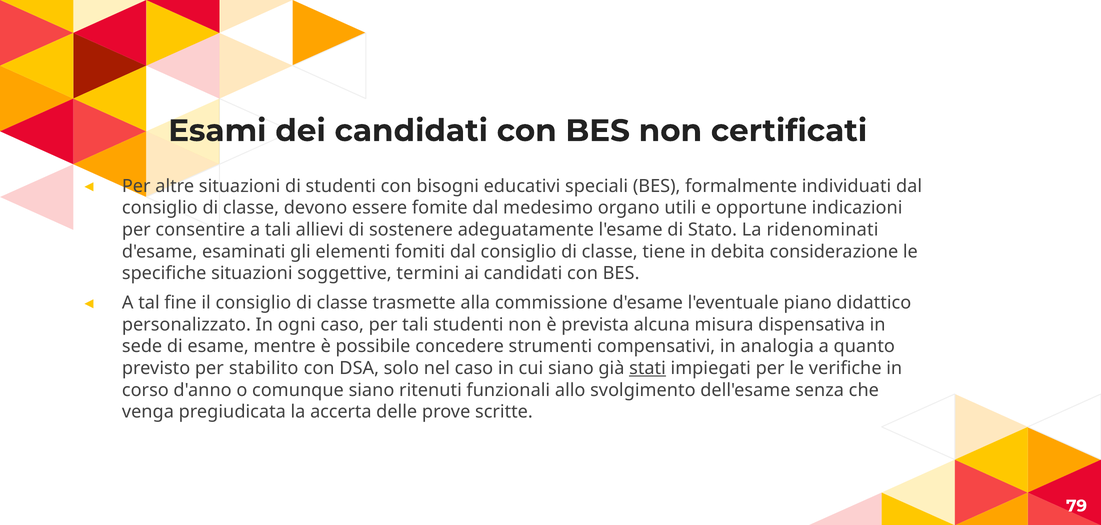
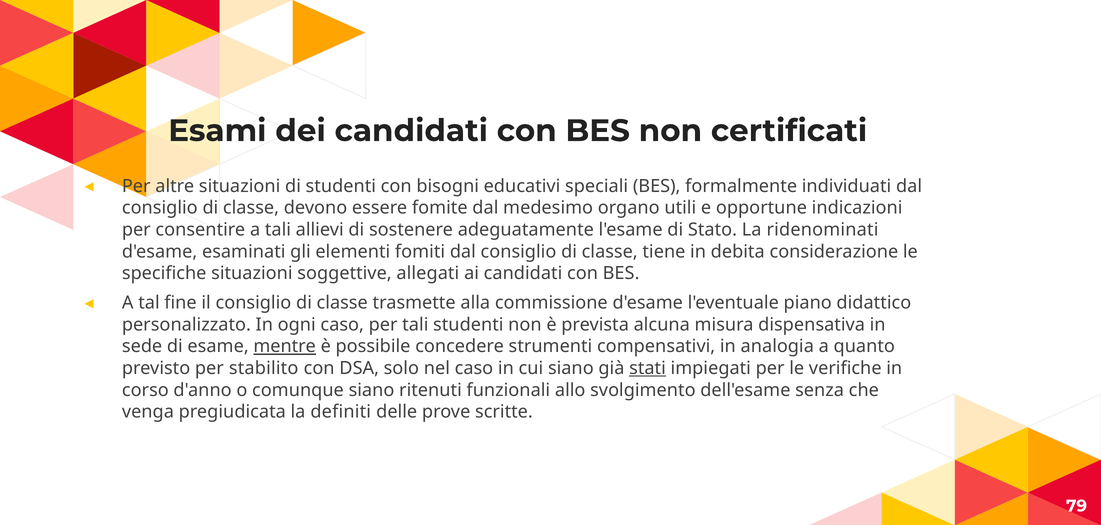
termini: termini -> allegati (428, 273)
mentre underline: none -> present (285, 346)
accerta: accerta -> definiti (341, 411)
